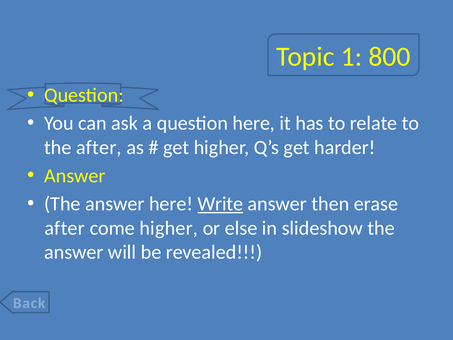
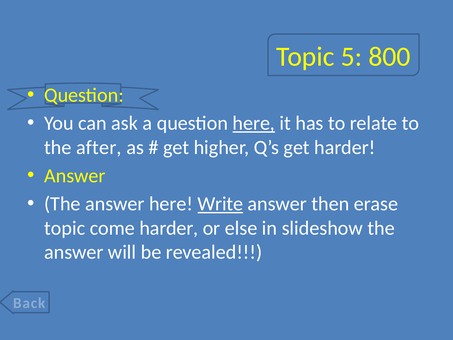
1: 1 -> 5 (351, 57)
here underline: none -> present (254, 123)
after: after -> topic (65, 228)
come higher: higher -> harder (169, 228)
